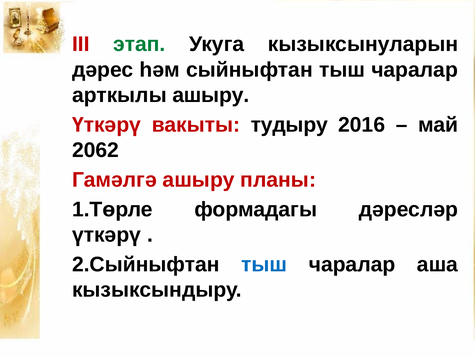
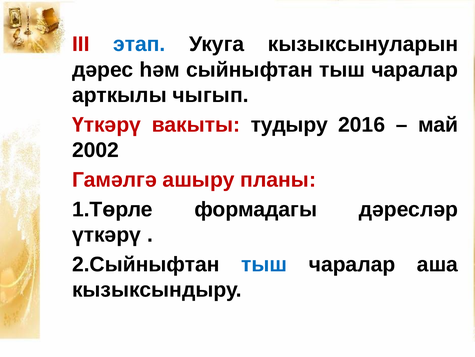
этап colour: green -> blue (139, 44)
арткылы ашыру: ашыру -> чыгып (211, 95)
2062: 2062 -> 2002 (96, 150)
